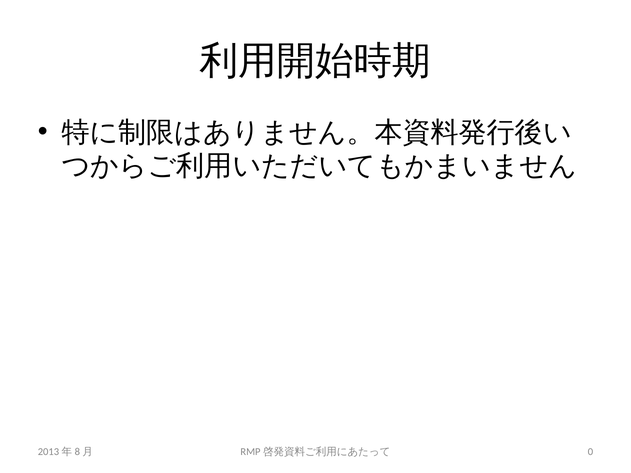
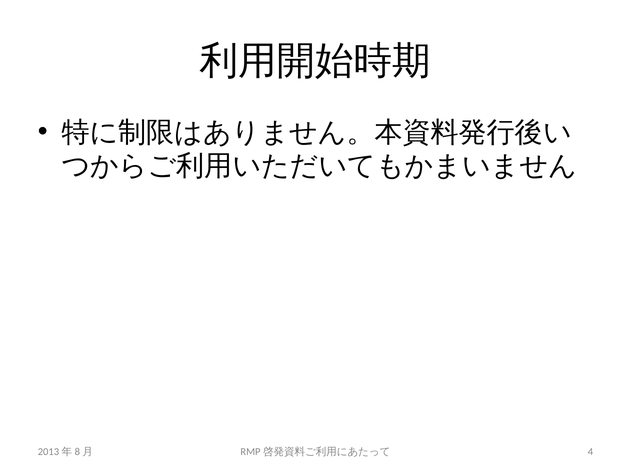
0: 0 -> 4 (591, 452)
